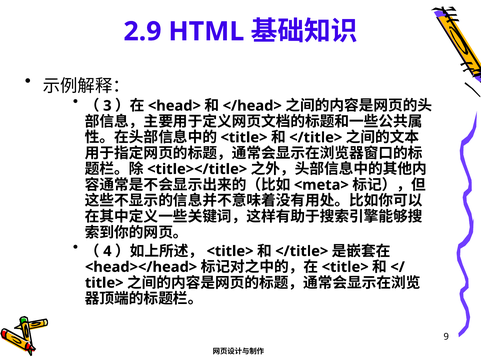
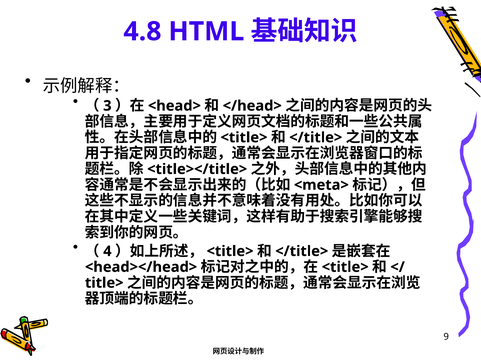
2.9: 2.9 -> 4.8 (142, 32)
